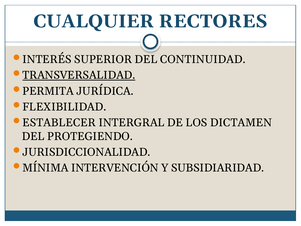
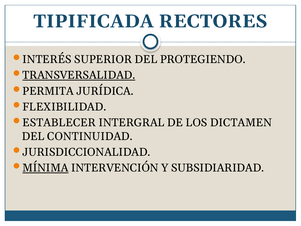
CUALQUIER: CUALQUIER -> TIPIFICADA (94, 21)
CONTINUIDAD: CONTINUIDAD -> PROTEGIENDO (203, 59)
PROTEGIENDO: PROTEGIENDO -> CONTINUIDAD (90, 136)
MÍNIMA underline: none -> present (45, 168)
